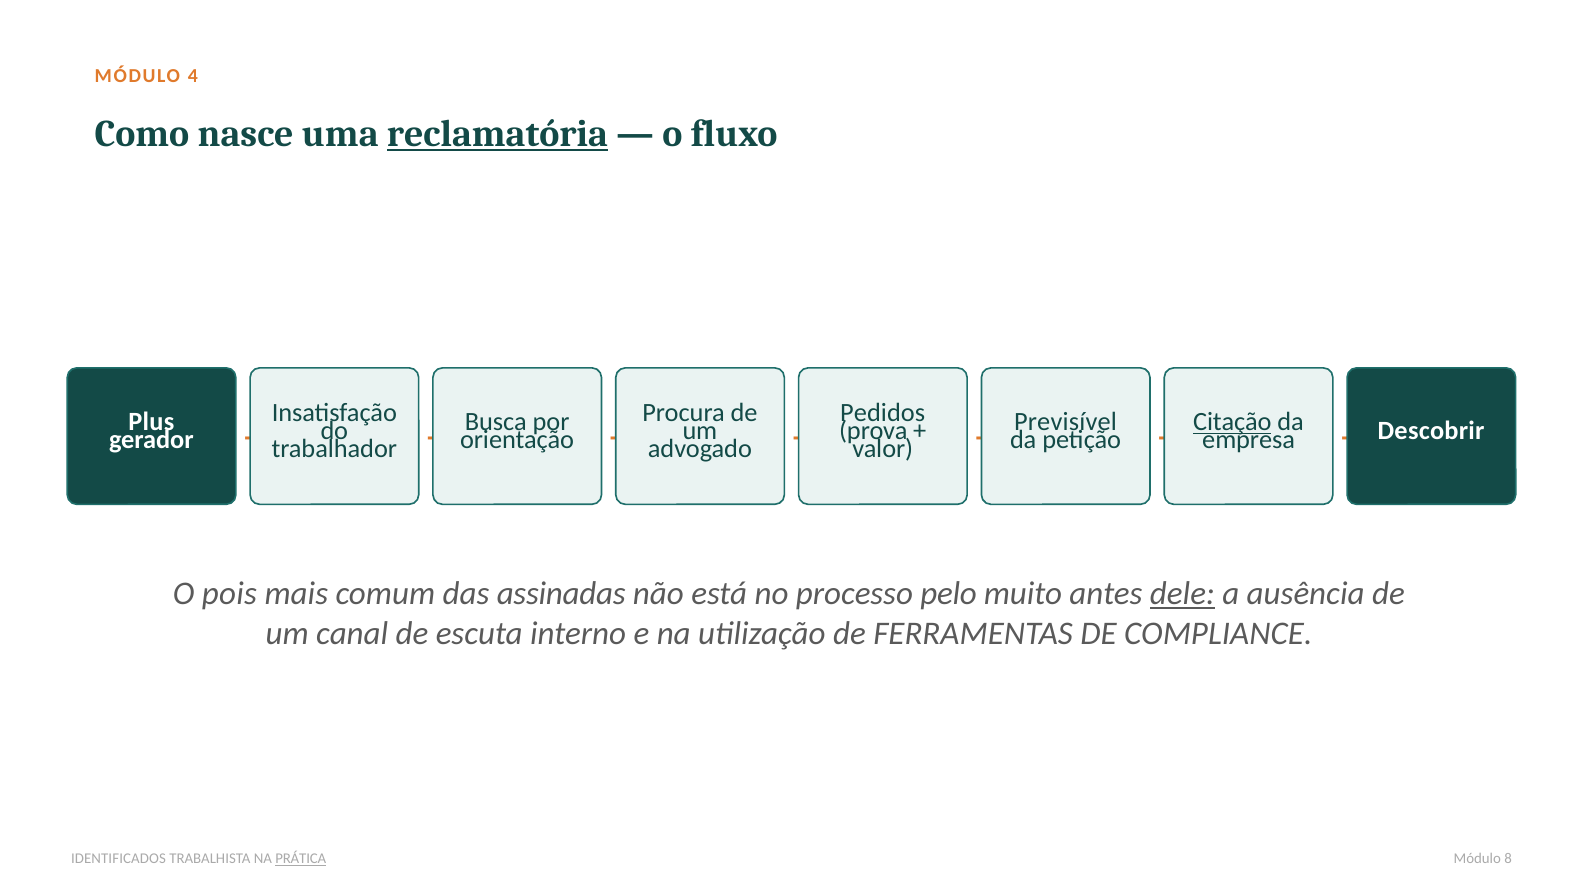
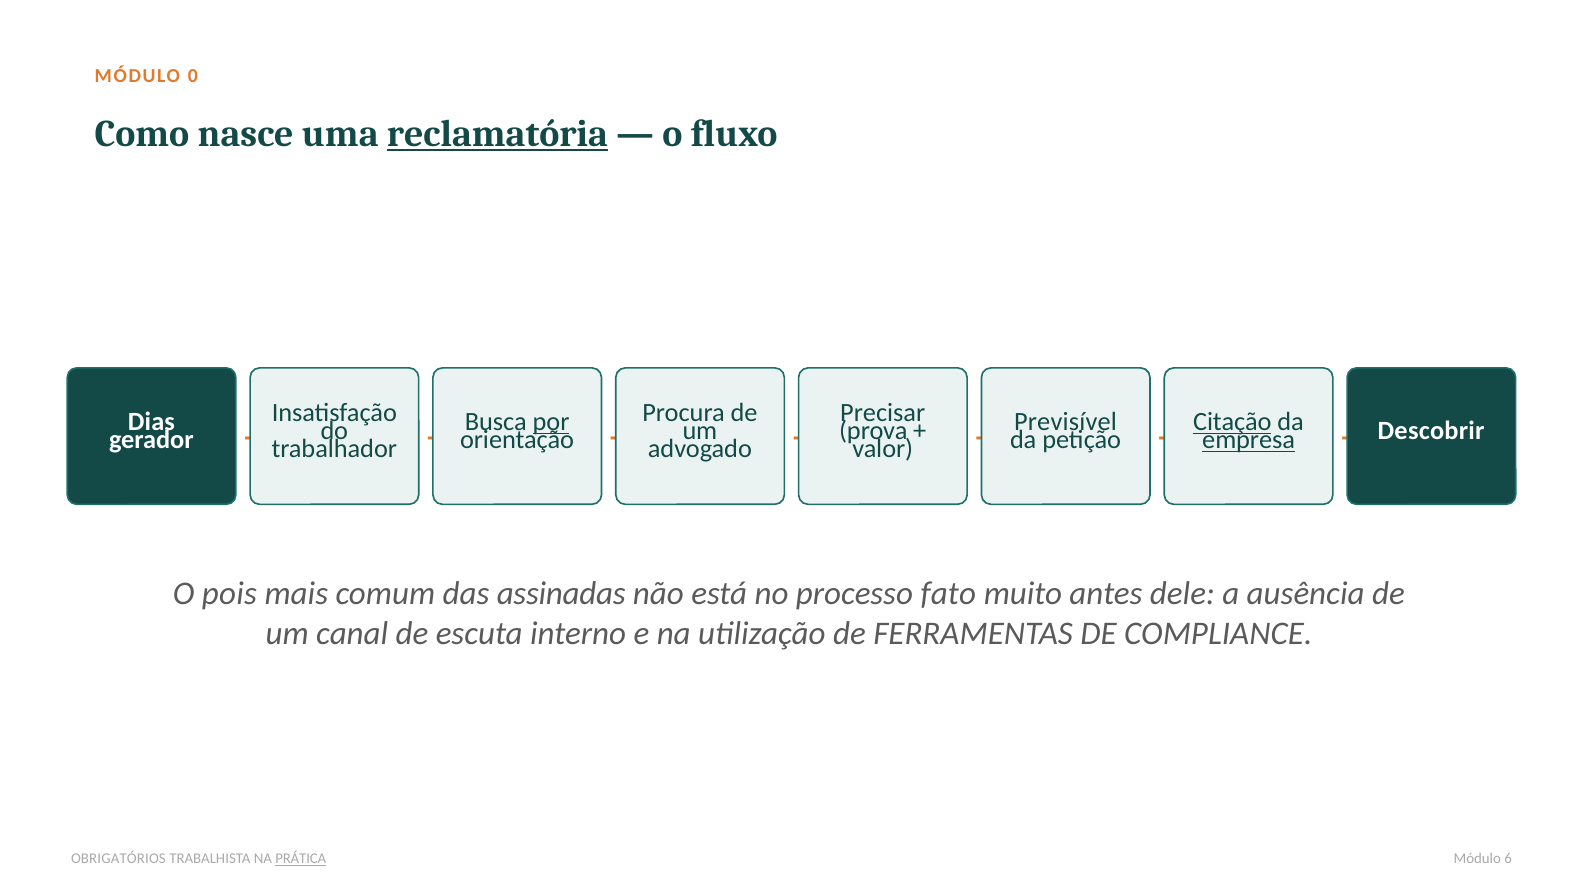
4: 4 -> 0 (193, 76)
Pedidos: Pedidos -> Precisar (883, 413)
Plus: Plus -> Dias (151, 422)
por underline: none -> present (551, 422)
empresa underline: none -> present (1249, 440)
pelo: pelo -> fato (948, 594)
dele underline: present -> none (1182, 594)
IDENTIFICADOS: IDENTIFICADOS -> OBRIGATÓRIOS (118, 859)
8: 8 -> 6 (1508, 859)
